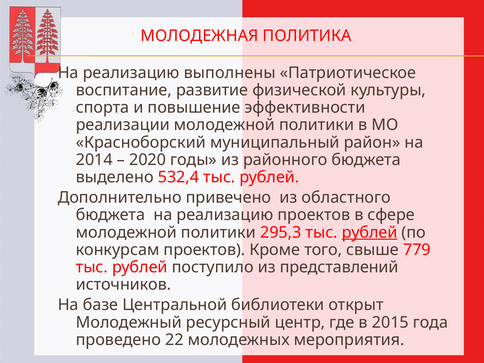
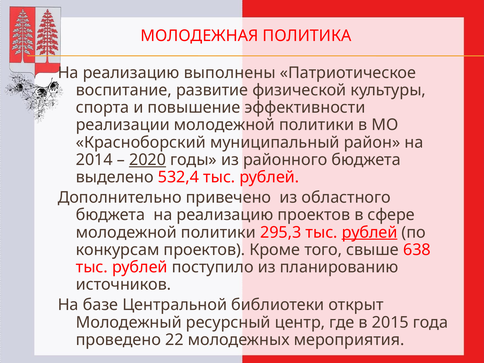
2020 underline: none -> present (148, 160)
779: 779 -> 638 (417, 250)
представлений: представлений -> планированию (339, 267)
